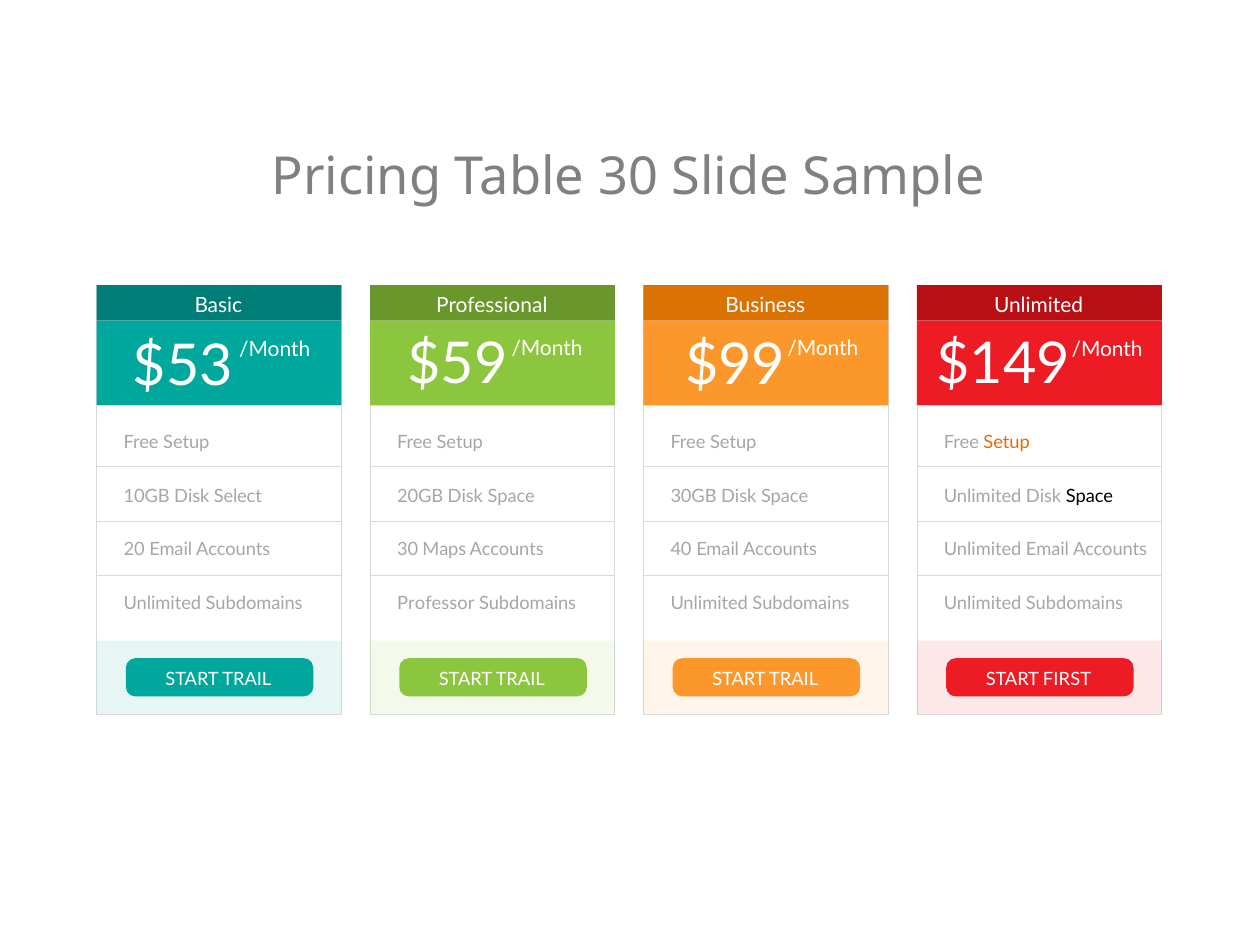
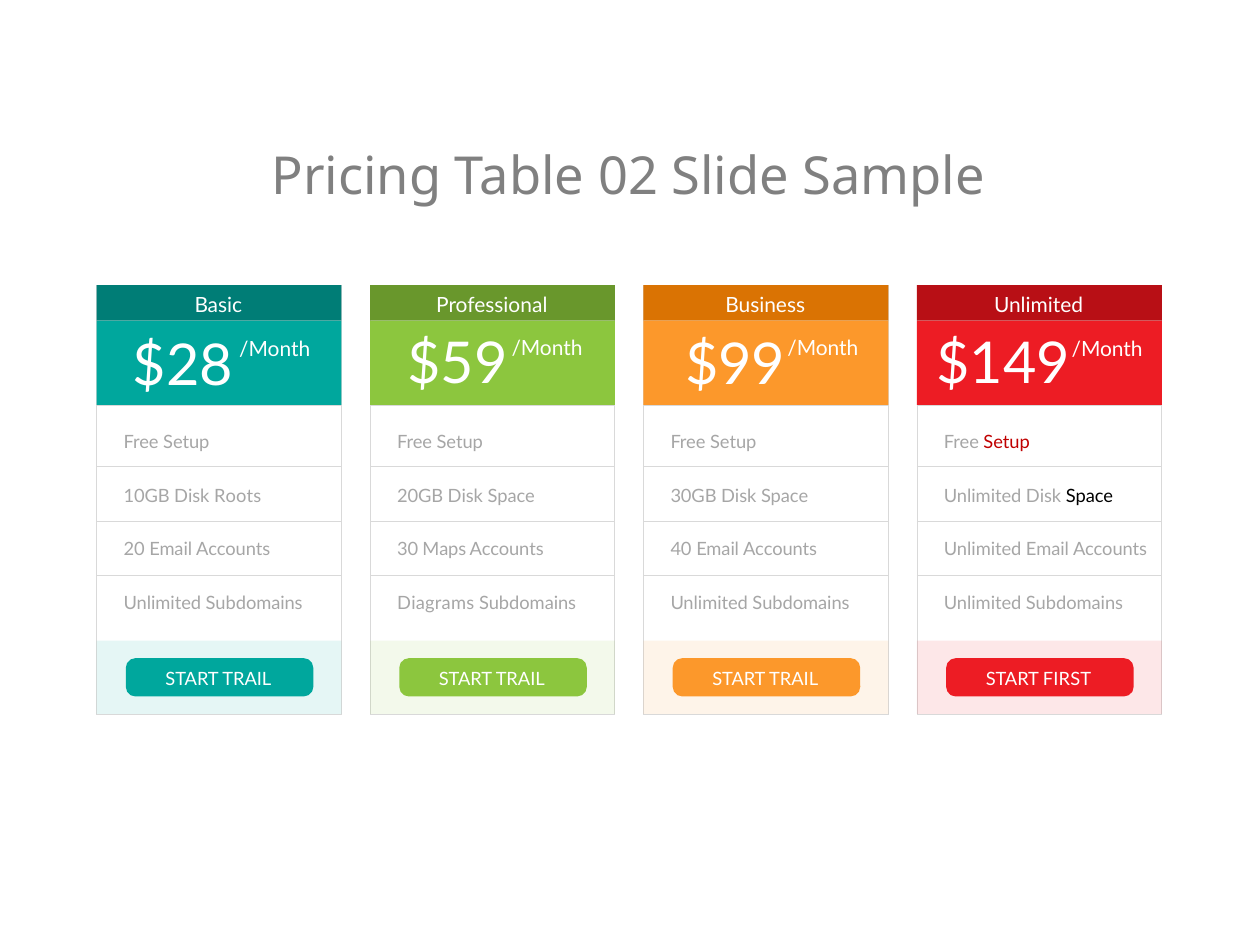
Table 30: 30 -> 02 (628, 177)
$53: $53 -> $28 (183, 367)
Setup colour: orange -> red (1007, 443)
Select: Select -> Roots (238, 496)
Professor: Professor -> Diagrams (436, 603)
